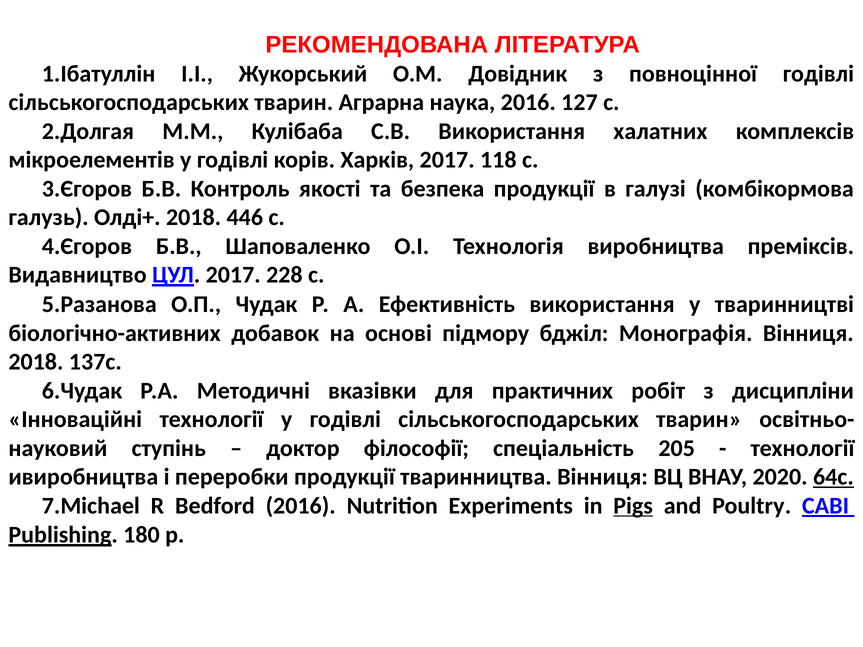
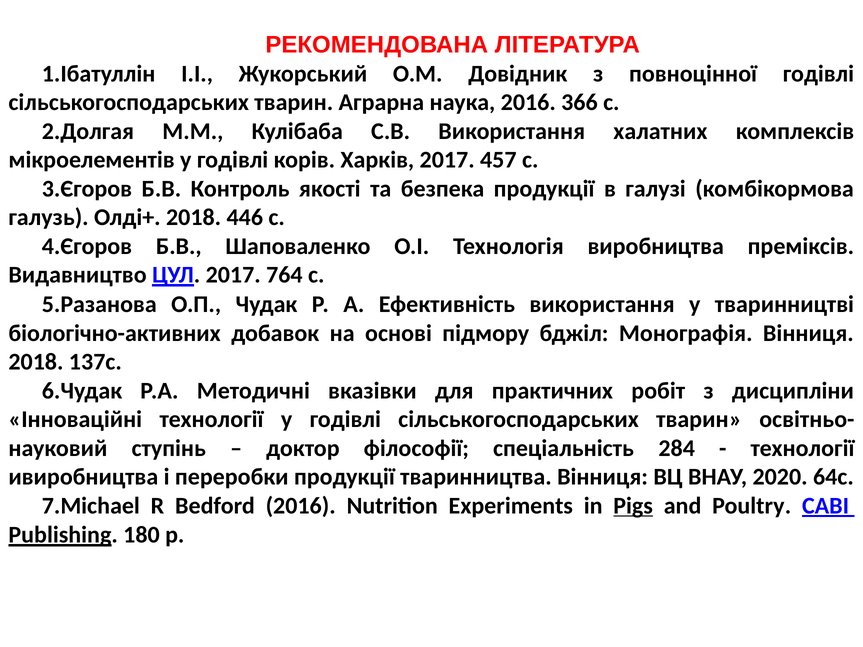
127: 127 -> 366 (579, 102)
118: 118 -> 457 (498, 160)
228: 228 -> 764 (284, 275)
205: 205 -> 284 (677, 448)
64с underline: present -> none (833, 477)
